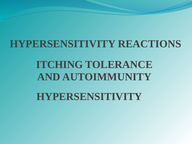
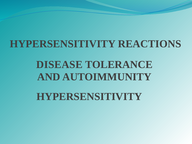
ITCHING: ITCHING -> DISEASE (59, 65)
